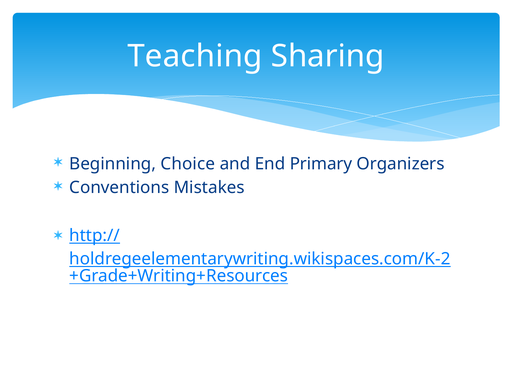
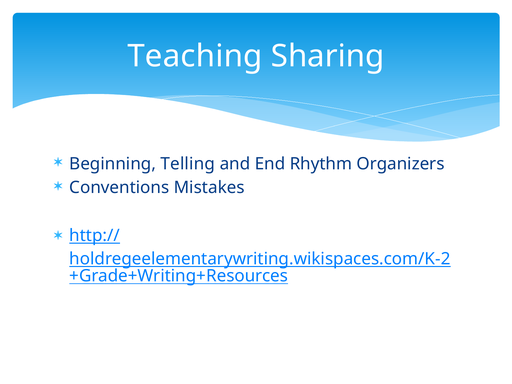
Choice: Choice -> Telling (188, 164)
Primary: Primary -> Rhythm (321, 164)
